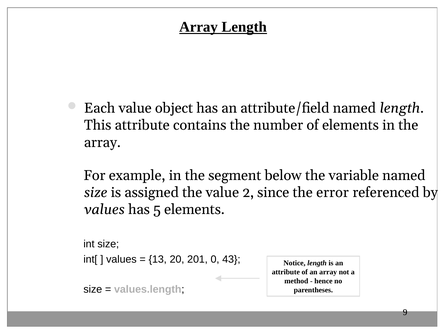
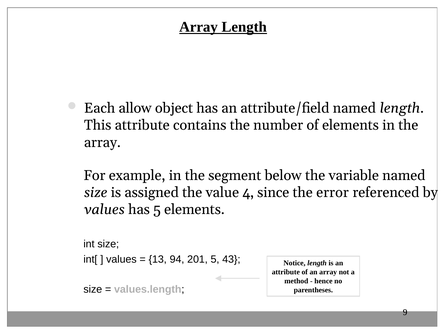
Each value: value -> allow (135, 108)
2: 2 -> 4 (248, 192)
20: 20 -> 94 (177, 259)
201 0: 0 -> 5 (215, 259)
